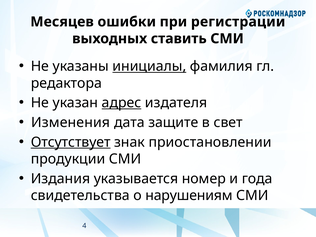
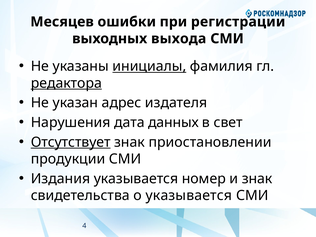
ставить: ставить -> выхода (179, 39)
редактора underline: none -> present (66, 83)
адрес underline: present -> none (121, 103)
Изменения: Изменения -> Нарушения (71, 122)
защите: защите -> данных (173, 122)
и года: года -> знак (257, 179)
о нарушениям: нарушениям -> указывается (189, 196)
